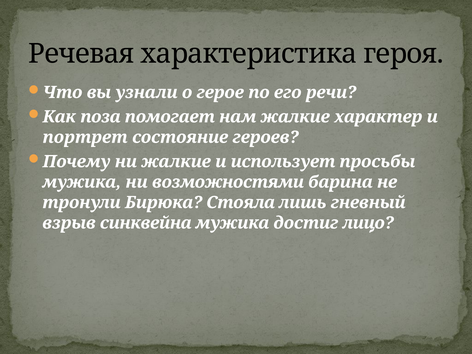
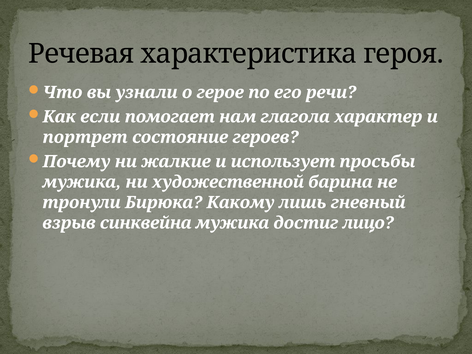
поза: поза -> если (100, 117)
нам жалкие: жалкие -> глагола (295, 117)
возможностями: возможностями -> художественной (228, 182)
Стояла: Стояла -> Какому (241, 202)
